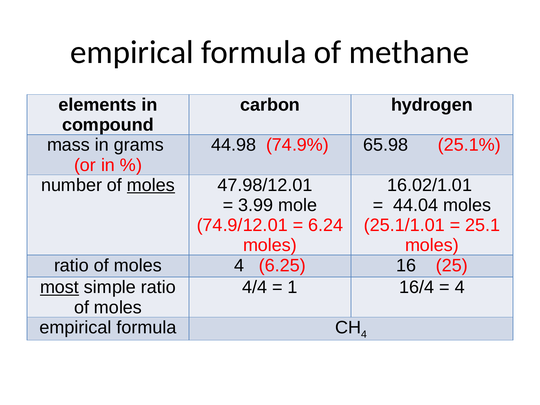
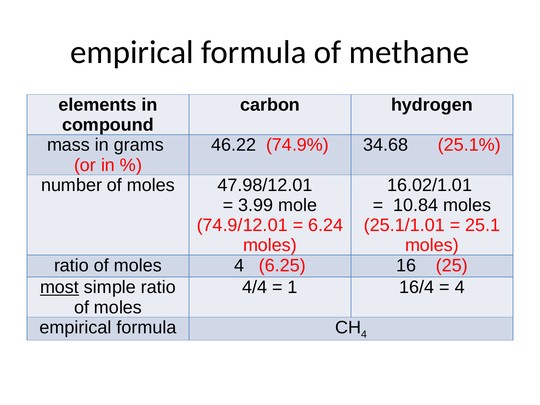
44.98: 44.98 -> 46.22 (234, 145)
65.98: 65.98 -> 34.68 (386, 145)
moles underline: present -> none (151, 185)
44.04: 44.04 -> 10.84 (416, 205)
